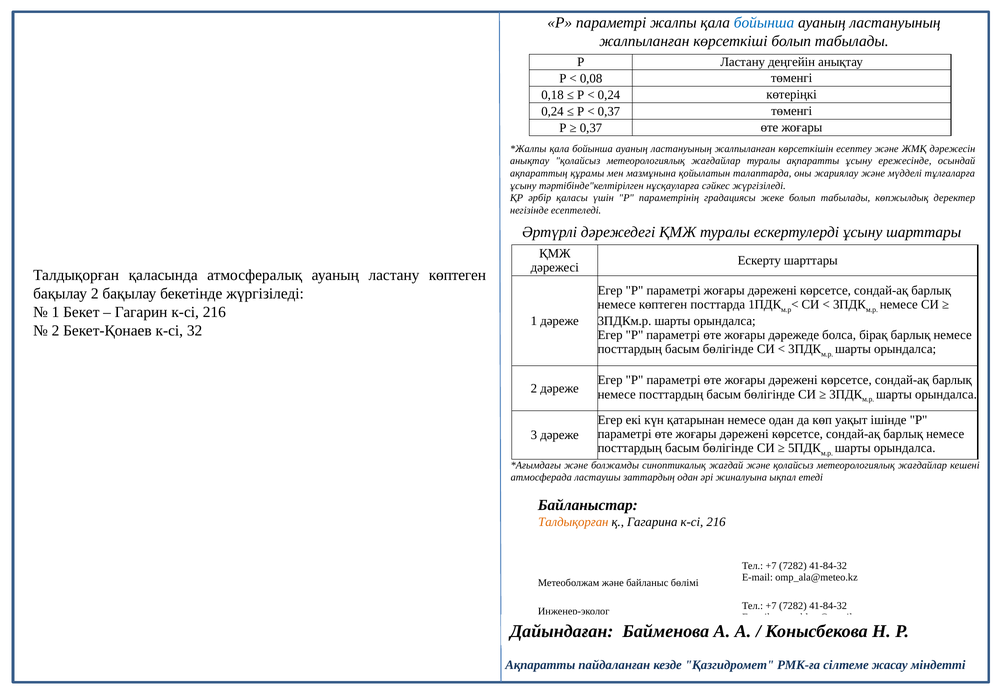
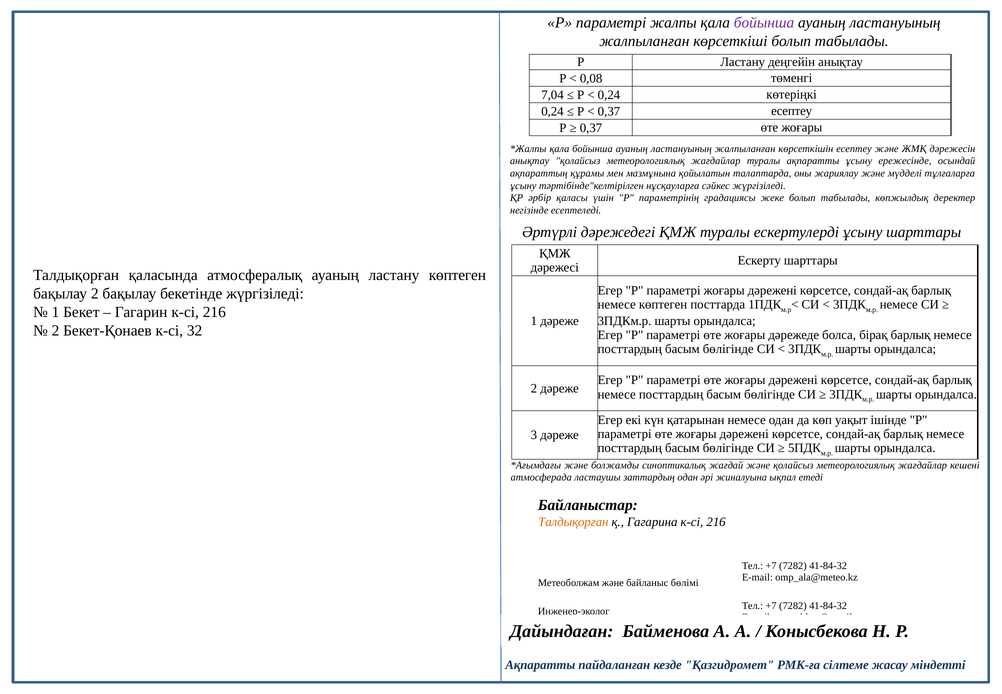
бойынша colour: blue -> purple (764, 23)
0,18: 0,18 -> 7,04 (553, 95)
0,37 төменгі: төменгі -> есептеу (792, 111)
